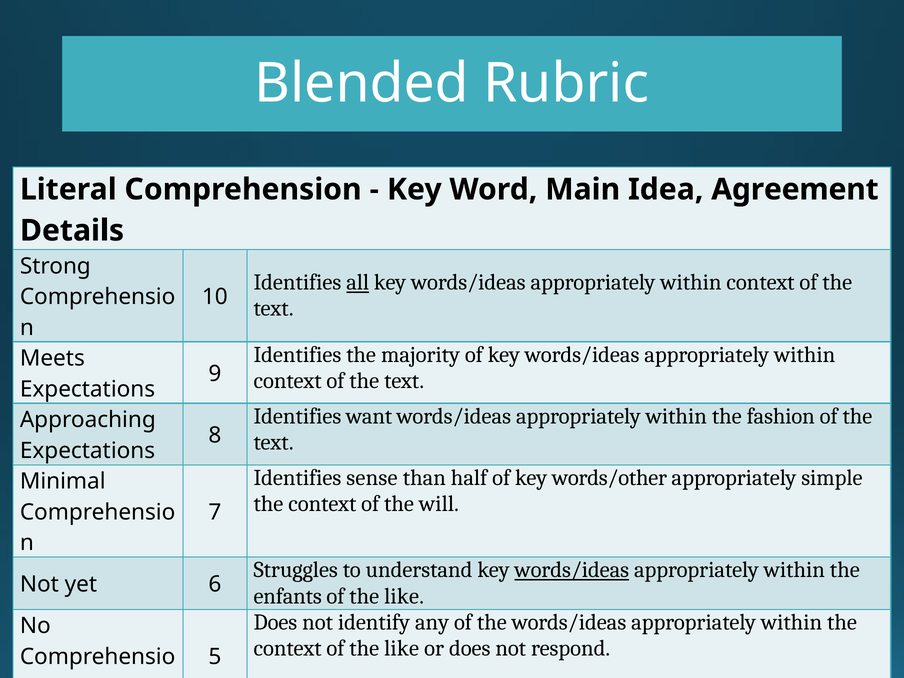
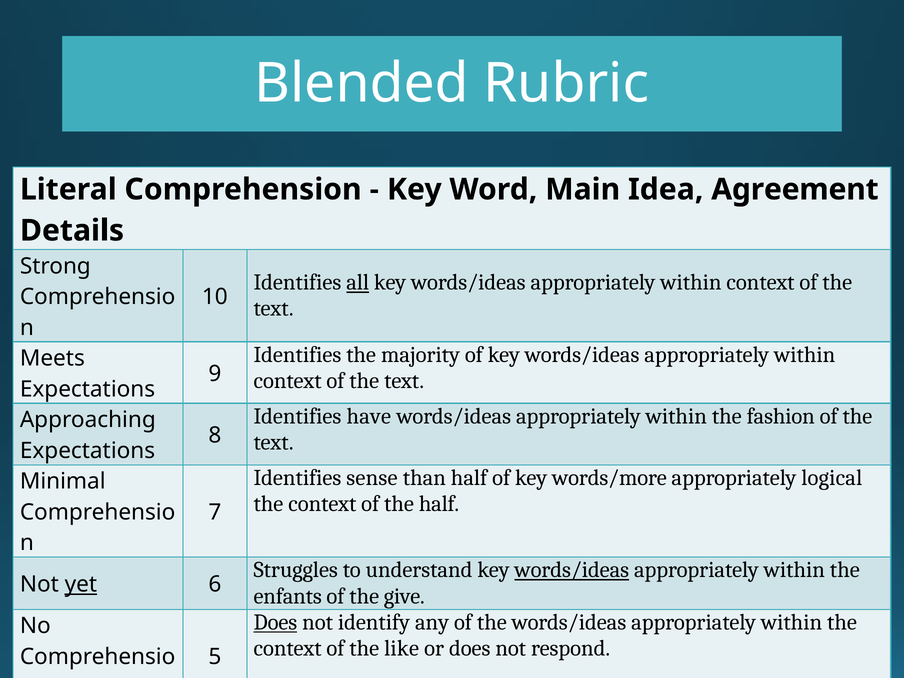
want: want -> have (369, 416)
words/other: words/other -> words/more (609, 478)
simple: simple -> logical (832, 478)
the will: will -> half (439, 504)
yet underline: none -> present (81, 584)
like: like -> give (404, 596)
Does underline: none -> present (275, 622)
